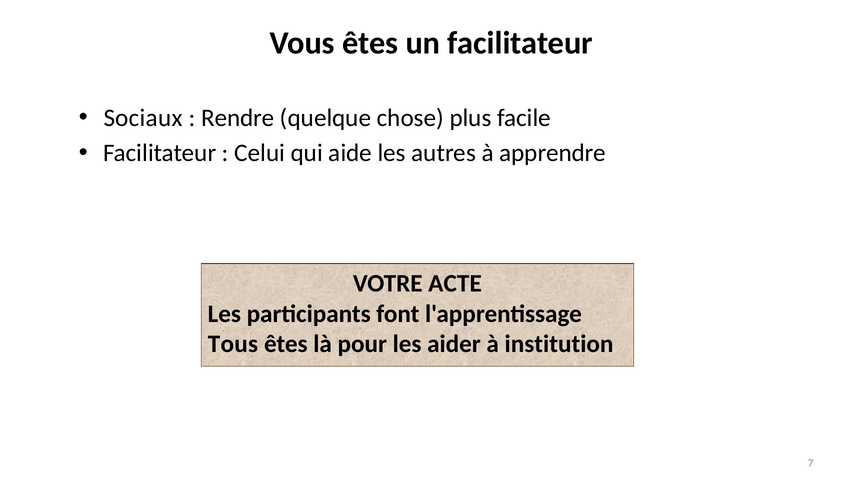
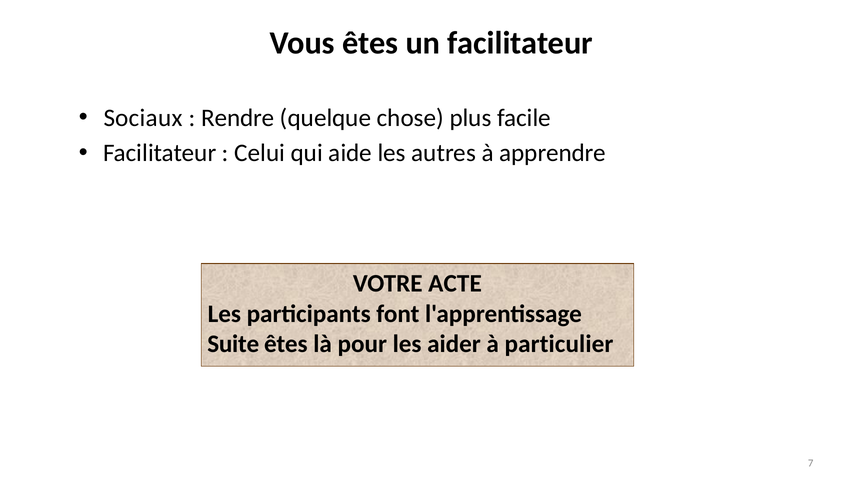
Tous: Tous -> Suite (233, 344)
institution: institution -> particulier (559, 344)
